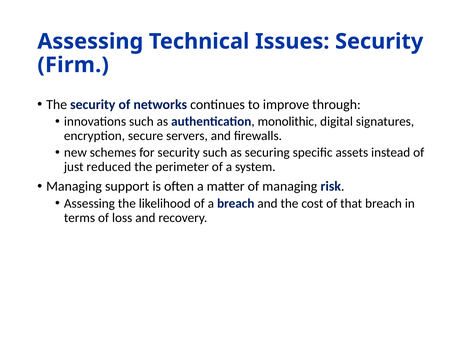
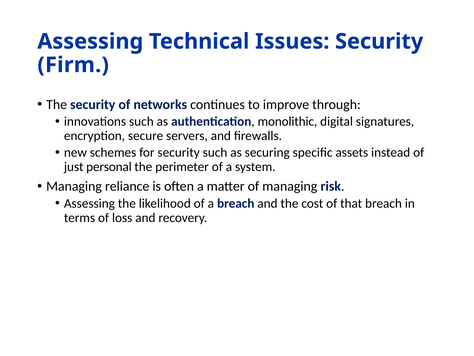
reduced: reduced -> personal (109, 167)
support: support -> reliance (127, 186)
